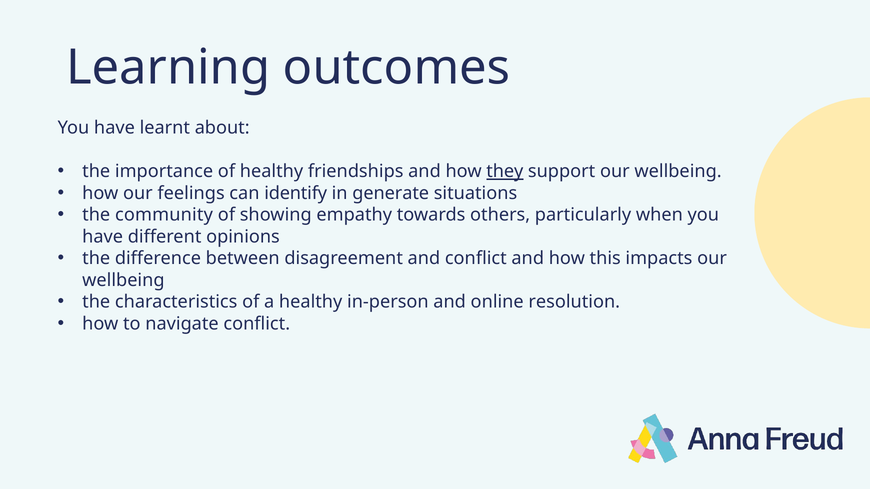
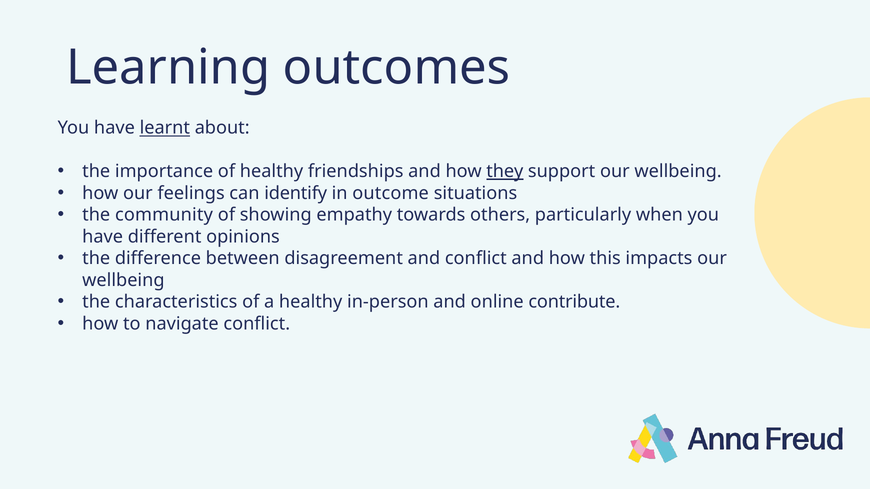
learnt underline: none -> present (165, 128)
generate: generate -> outcome (391, 193)
resolution: resolution -> contribute (574, 302)
